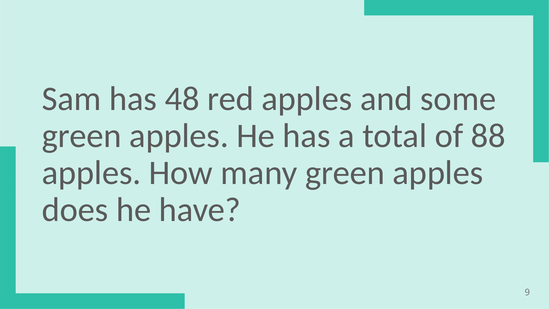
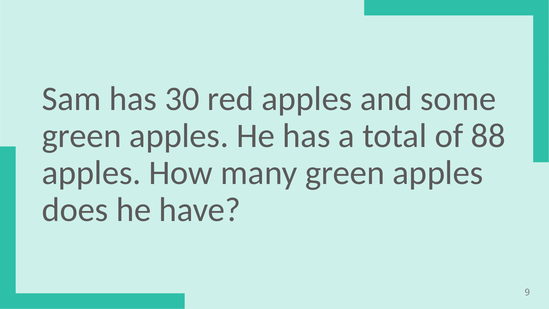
48: 48 -> 30 (182, 99)
